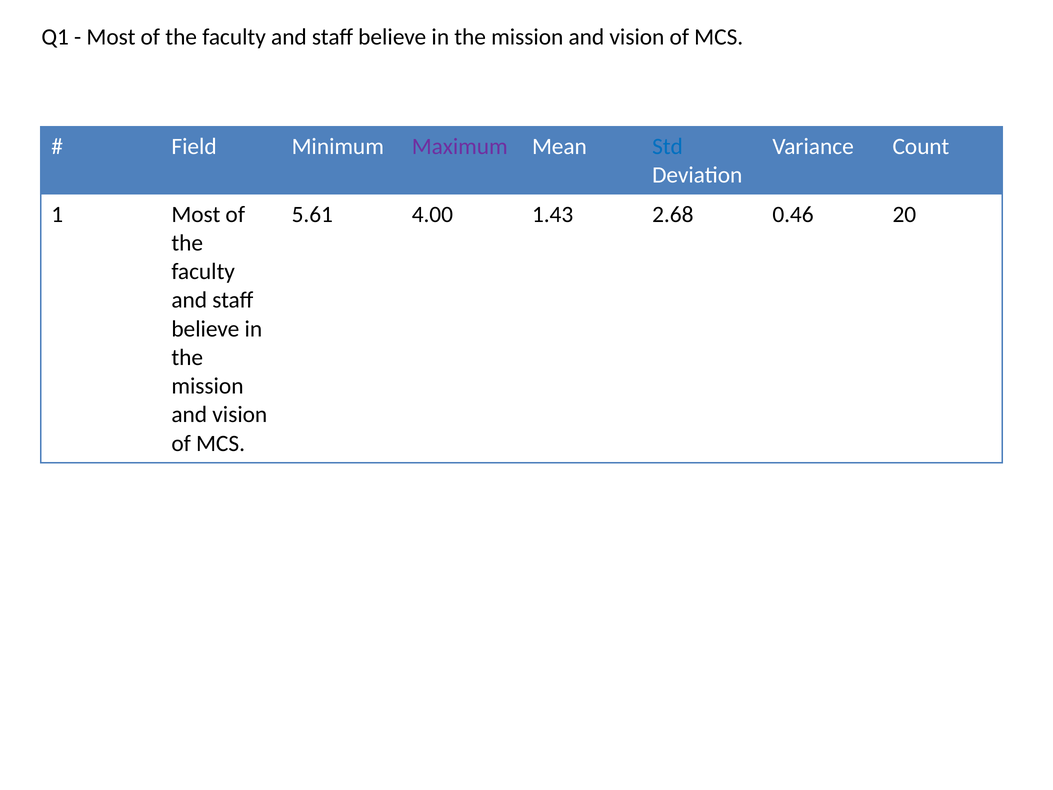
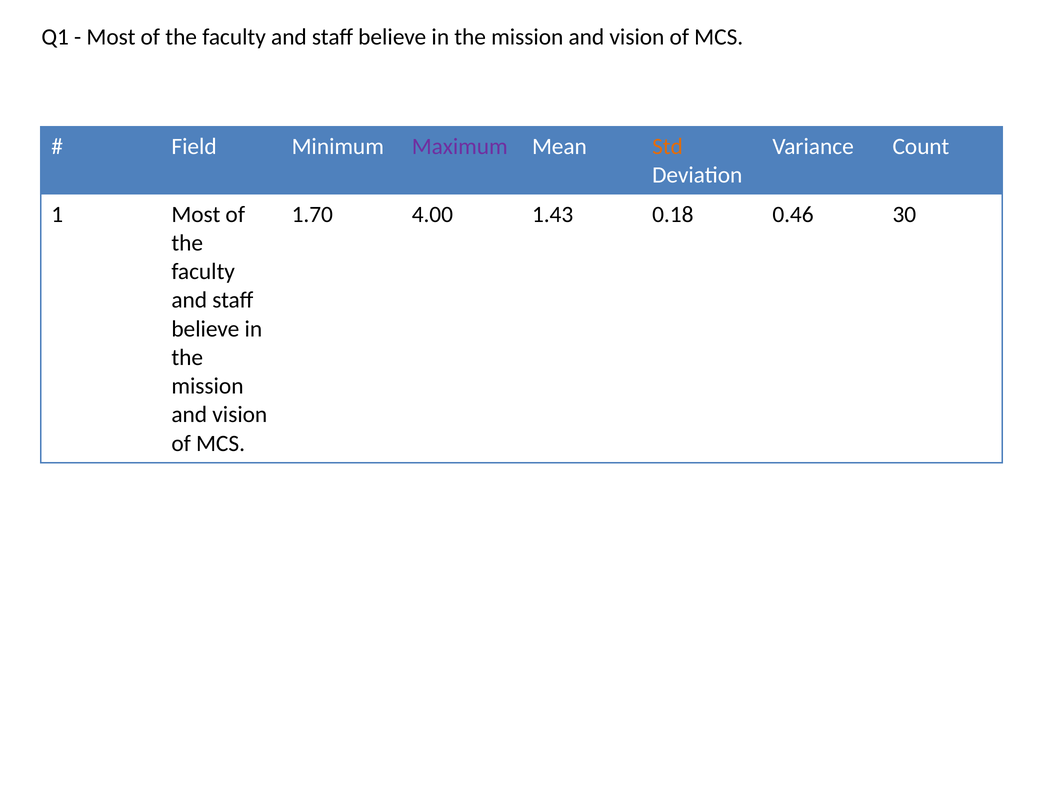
Std colour: blue -> orange (667, 147)
5.61: 5.61 -> 1.70 (312, 214)
2.68: 2.68 -> 0.18 (673, 214)
20: 20 -> 30 (904, 214)
